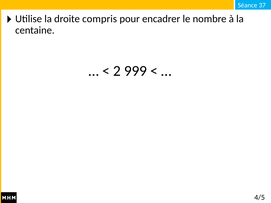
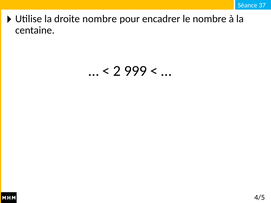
droite compris: compris -> nombre (100, 19)
